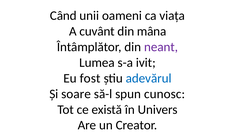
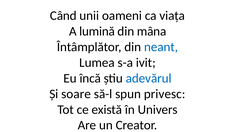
cuvânt: cuvânt -> lumină (97, 31)
neant colour: purple -> blue (161, 47)
fost: fost -> încă (90, 78)
cunosc: cunosc -> privesc (165, 94)
